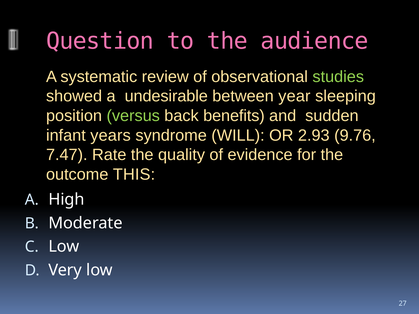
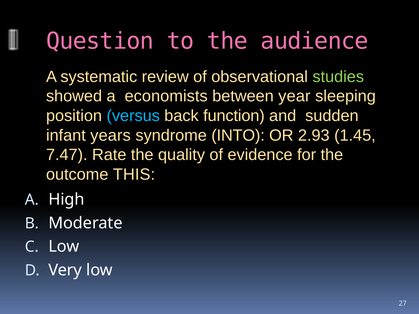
undesirable: undesirable -> economists (166, 96)
versus colour: light green -> light blue (133, 116)
benefits: benefits -> function (234, 116)
WILL: WILL -> INTO (238, 135)
9.76: 9.76 -> 1.45 (355, 135)
